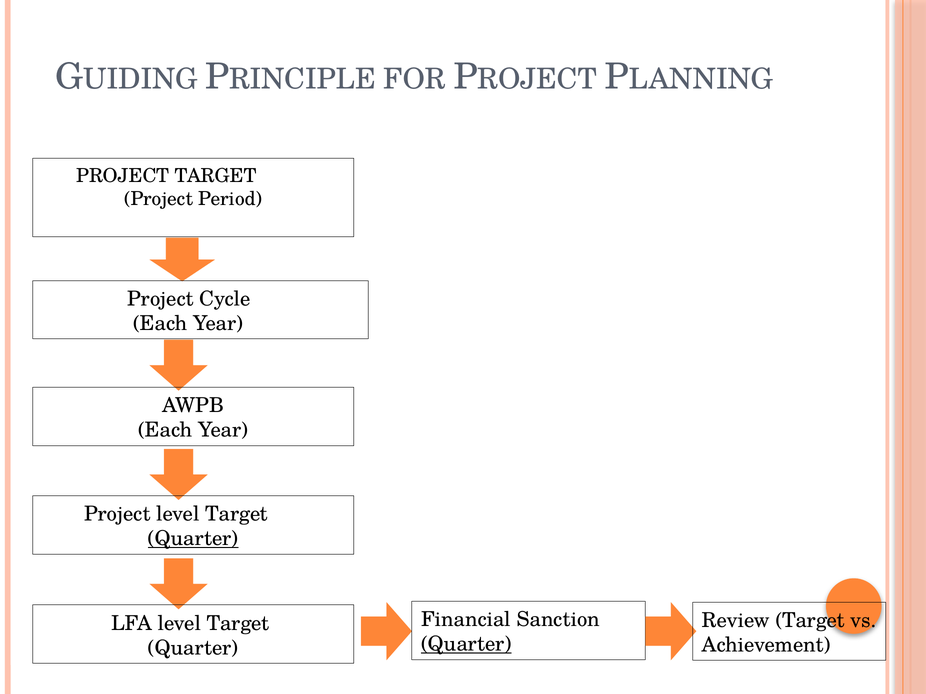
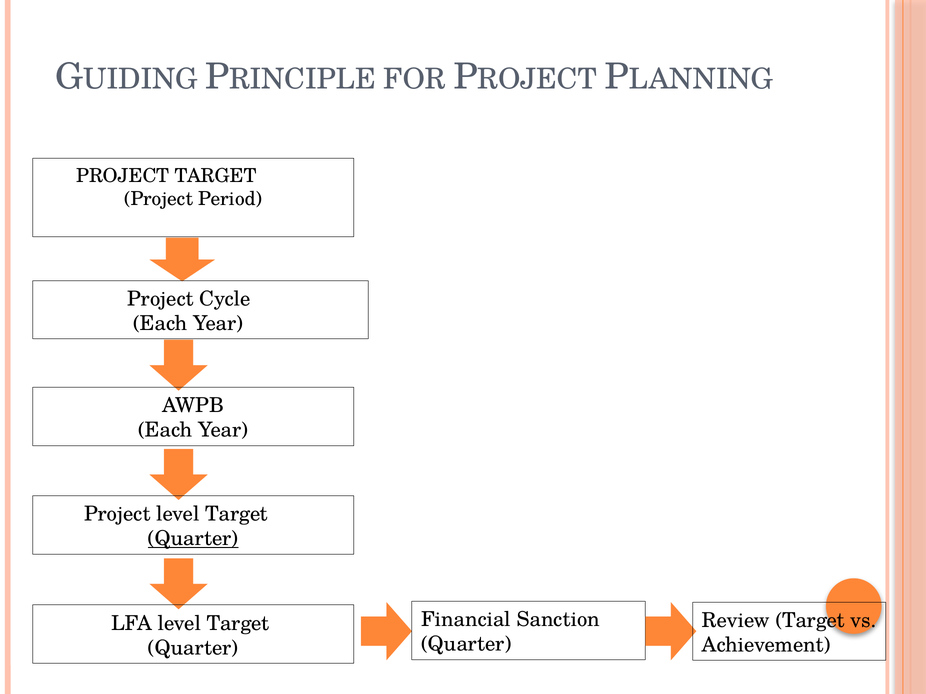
Quarter underline: present -> none (466, 645)
